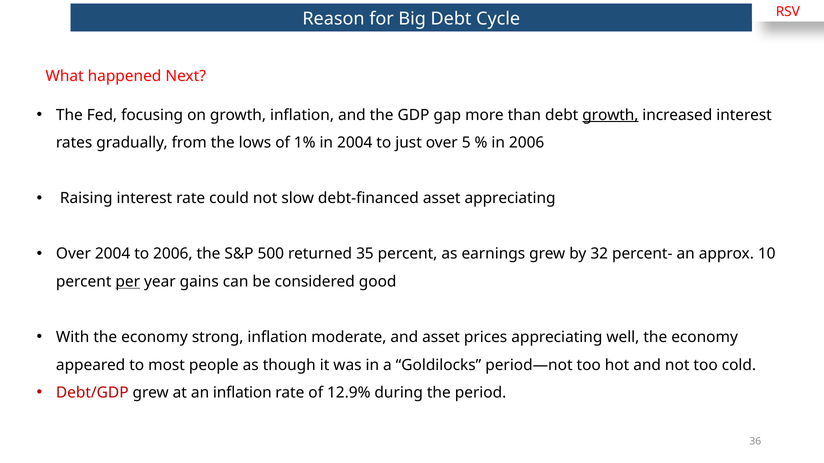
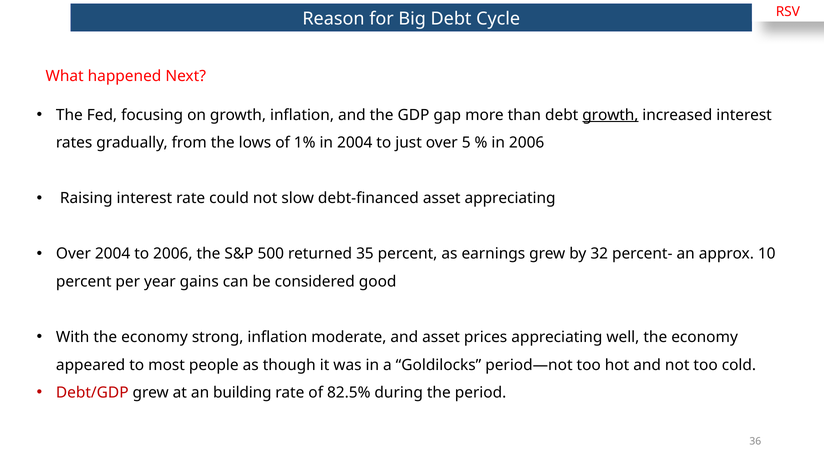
per underline: present -> none (128, 282)
an inflation: inflation -> building (242, 393)
12.9%: 12.9% -> 82.5% (349, 393)
